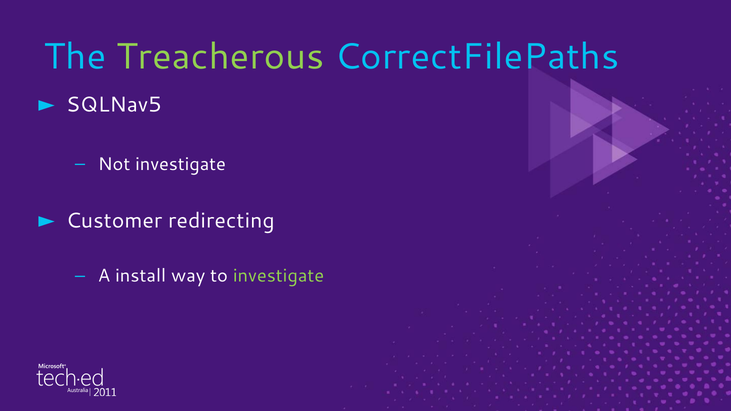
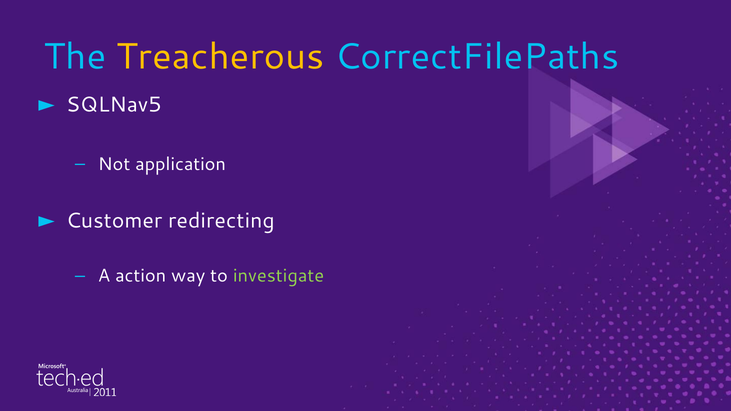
Treacherous colour: light green -> yellow (220, 57)
Not investigate: investigate -> application (181, 164)
install: install -> action (141, 276)
